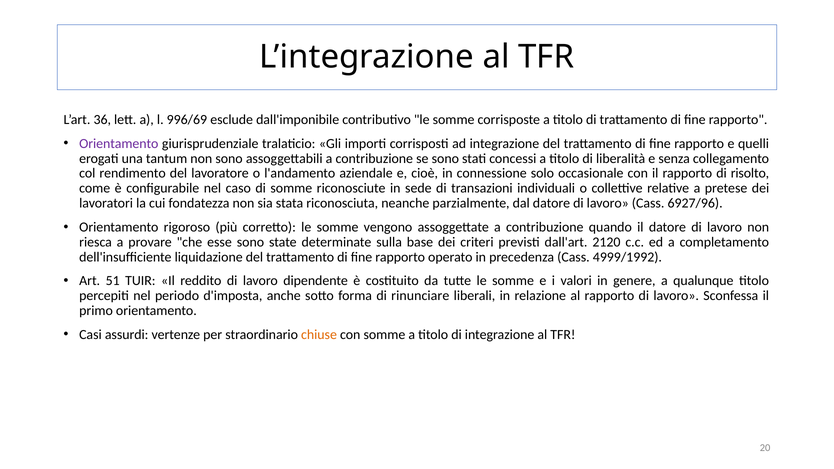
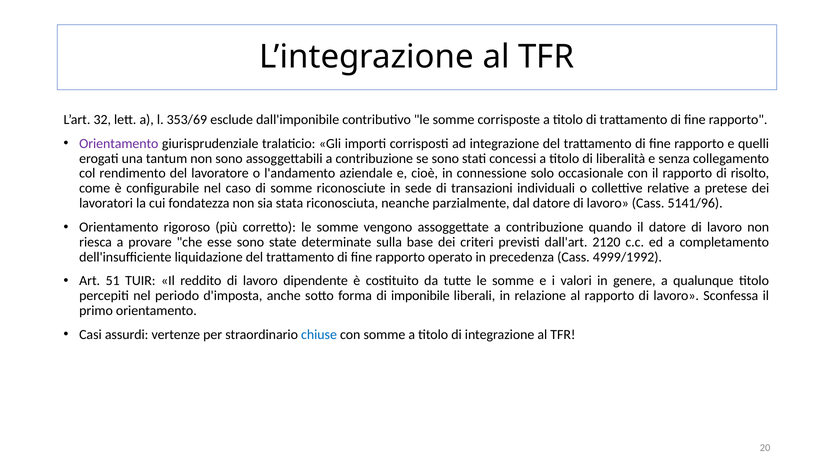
36: 36 -> 32 (102, 120)
996/69: 996/69 -> 353/69 (187, 120)
6927/96: 6927/96 -> 5141/96 (695, 203)
rinunciare: rinunciare -> imponibile (420, 296)
chiuse colour: orange -> blue (319, 335)
